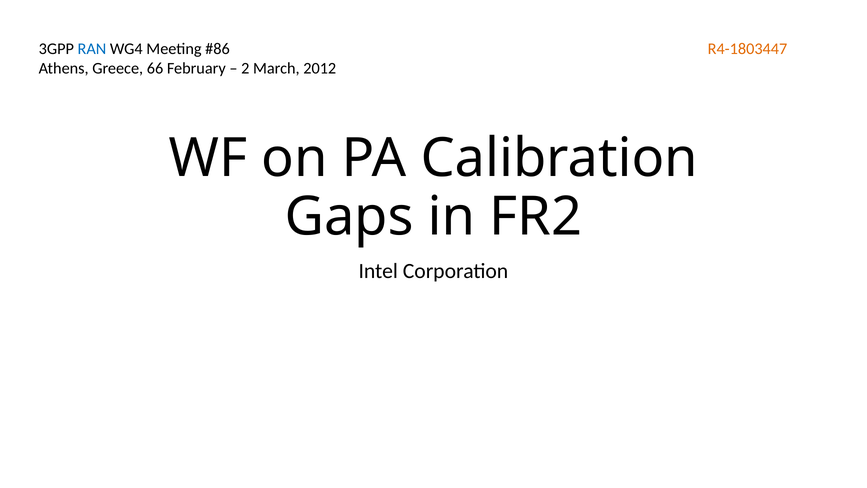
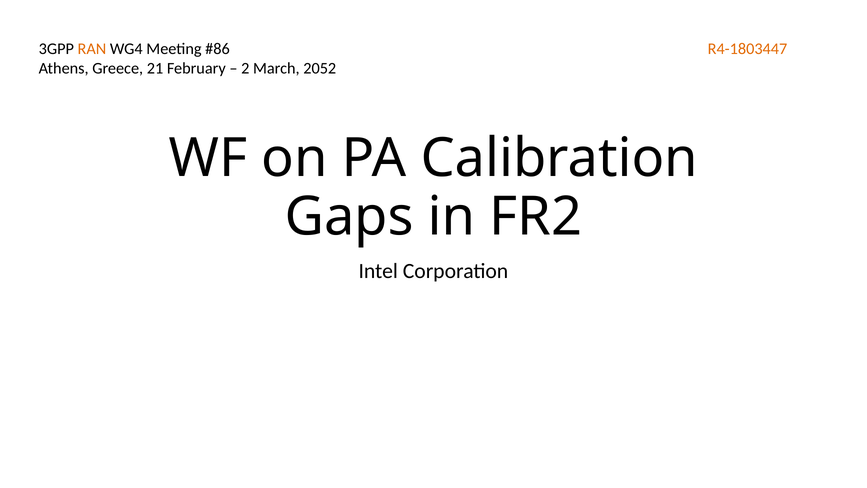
RAN colour: blue -> orange (92, 49)
66: 66 -> 21 (155, 68)
2012: 2012 -> 2052 (320, 68)
